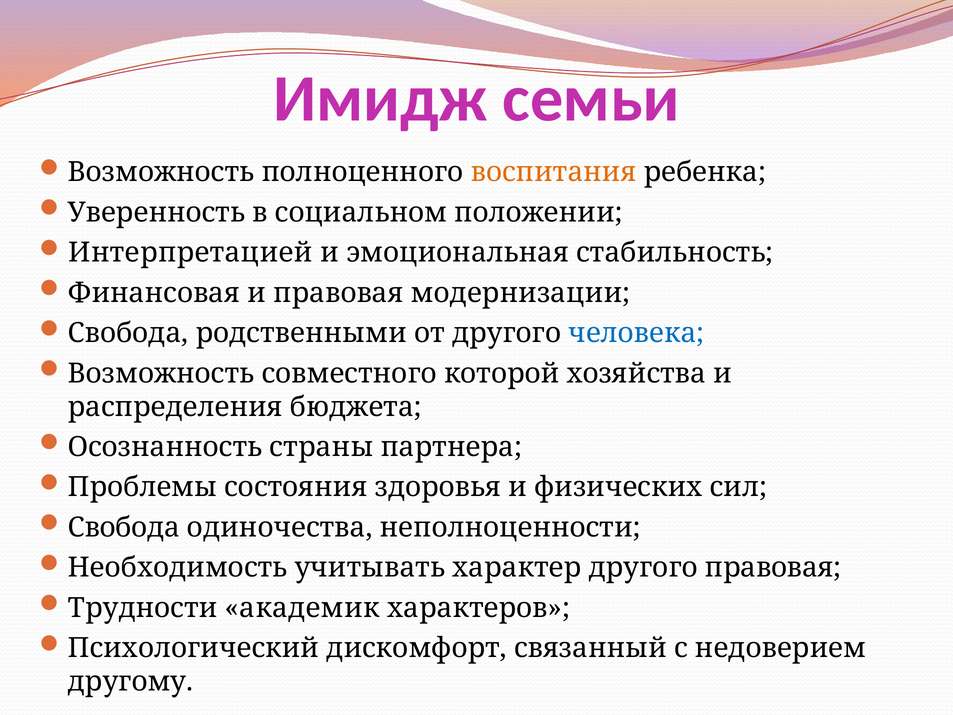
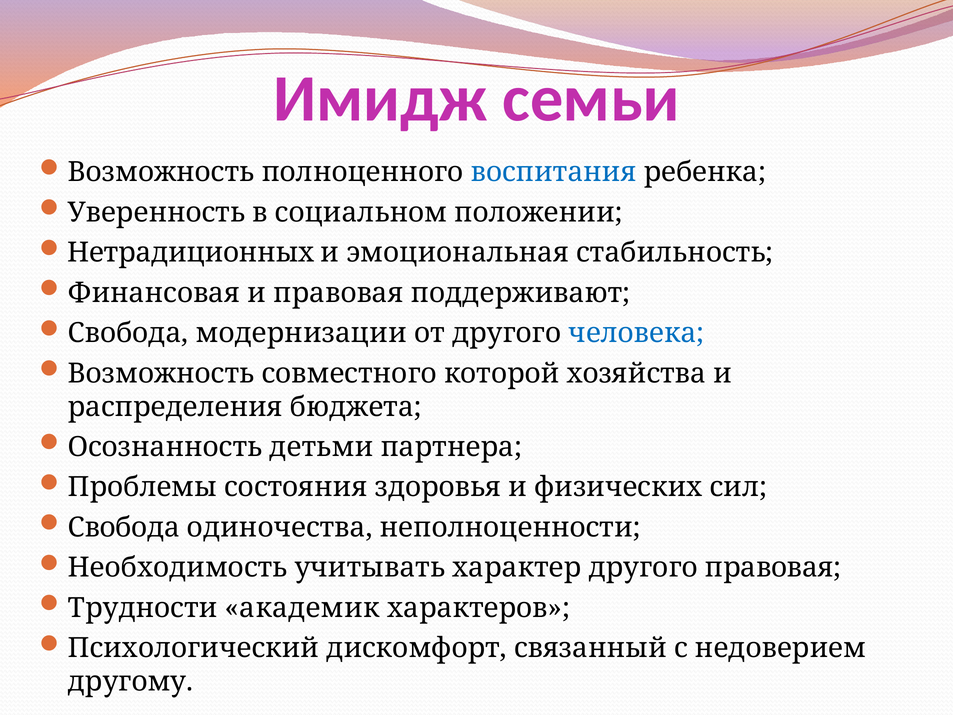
воспитания colour: orange -> blue (554, 172)
Интерпретацией: Интерпретацией -> Нетрадиционных (191, 253)
модернизации: модернизации -> поддерживают (521, 293)
родственными: родственными -> модернизации (301, 333)
страны: страны -> детьми (321, 447)
